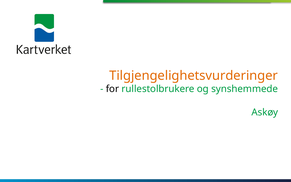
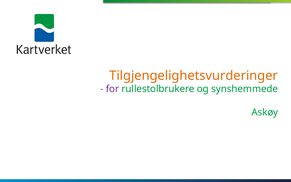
for colour: black -> purple (112, 89)
